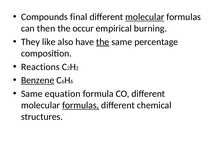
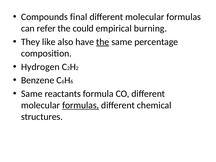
molecular underline: present -> none (145, 17)
then: then -> refer (46, 28)
occur: occur -> could (83, 28)
Reactions: Reactions -> Hydrogen (40, 67)
Benzene underline: present -> none (38, 80)
equation: equation -> reactants (63, 94)
